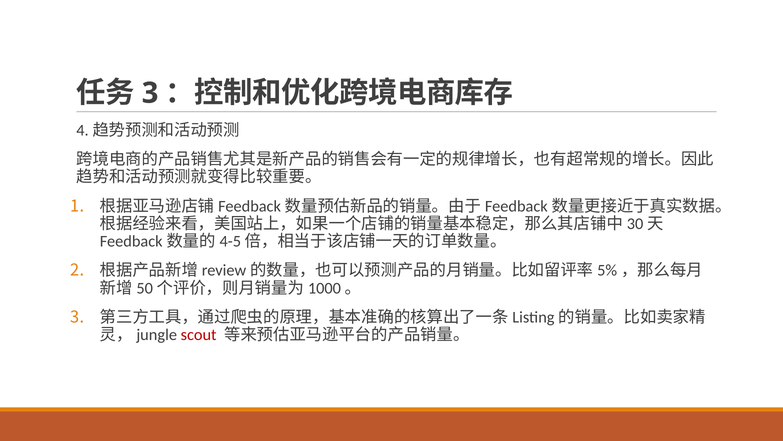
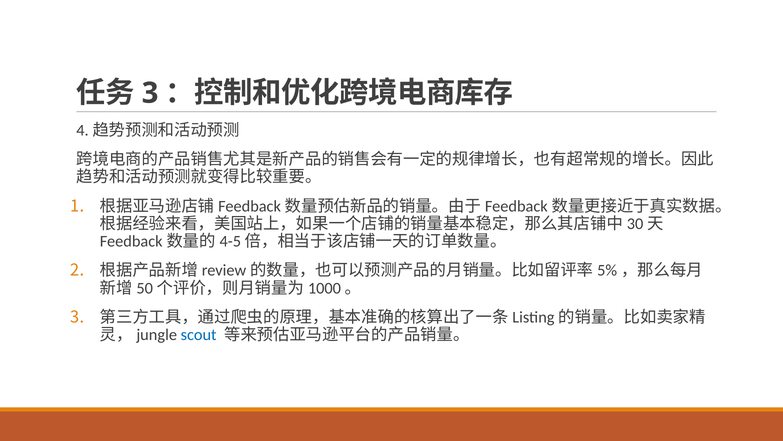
scout colour: red -> blue (199, 334)
